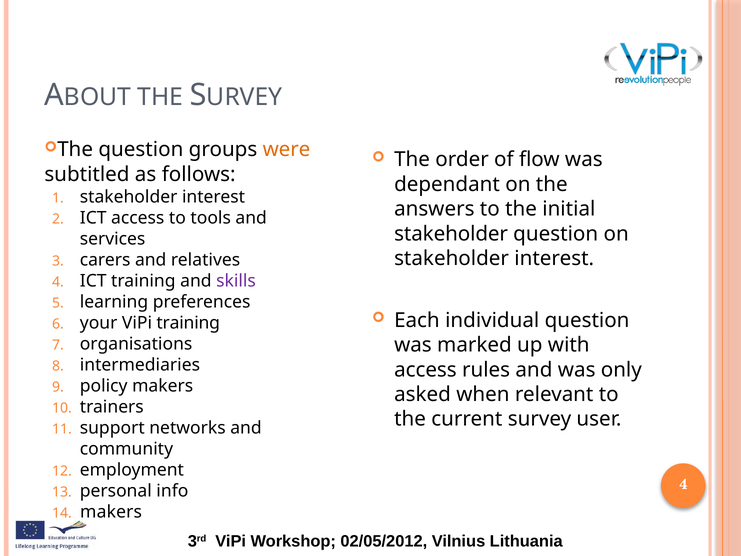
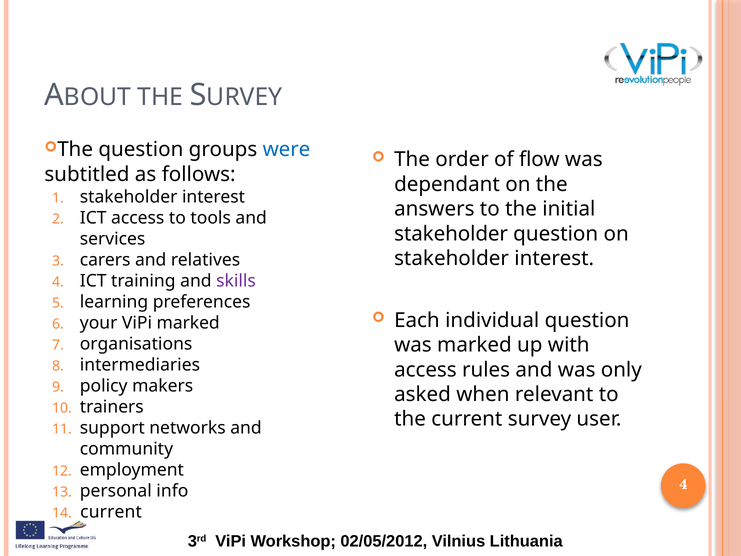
were colour: orange -> blue (286, 149)
ViPi training: training -> marked (188, 323)
makers: makers -> current (111, 512)
